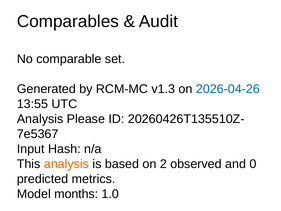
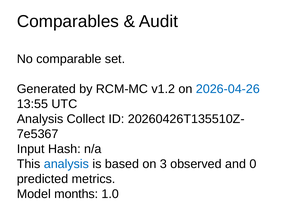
v1.3: v1.3 -> v1.2 (163, 89)
Please: Please -> Collect (86, 119)
analysis colour: orange -> blue (66, 164)
2: 2 -> 3 (163, 164)
